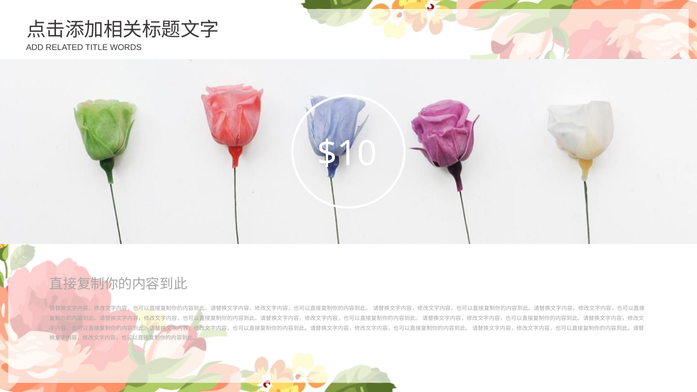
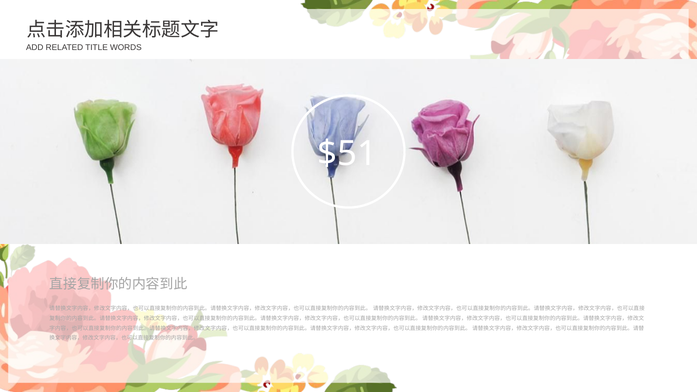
$10: $10 -> $51 (347, 154)
